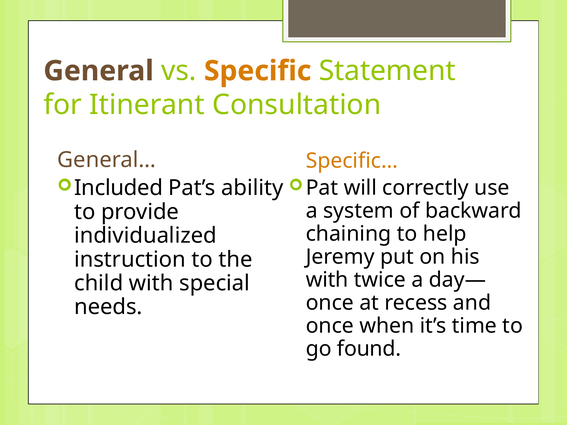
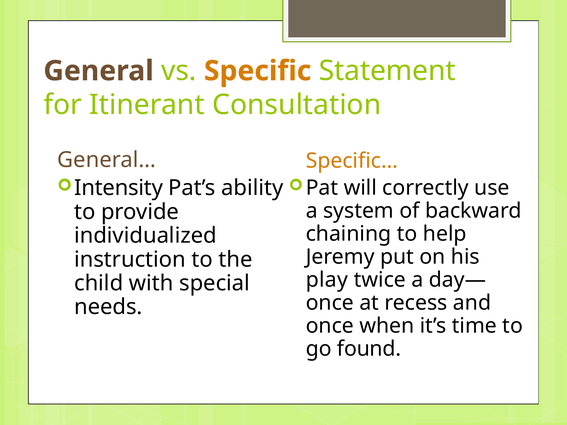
Included: Included -> Intensity (119, 188)
with: with -> play (327, 280)
